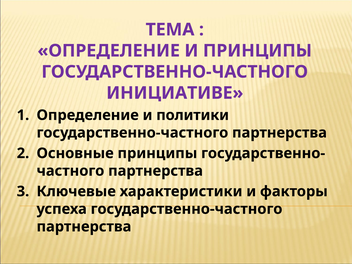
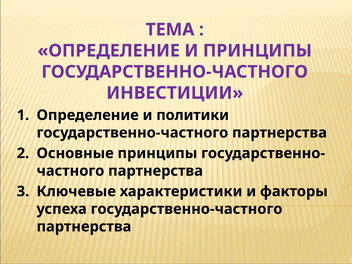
ИНИЦИАТИВЕ: ИНИЦИАТИВЕ -> ИНВЕСТИЦИИ (175, 93)
